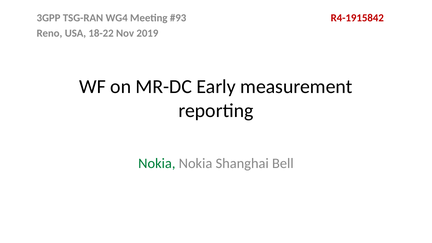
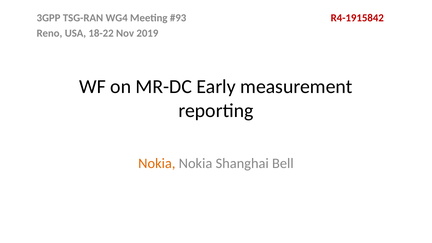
Nokia colour: green -> orange (157, 163)
